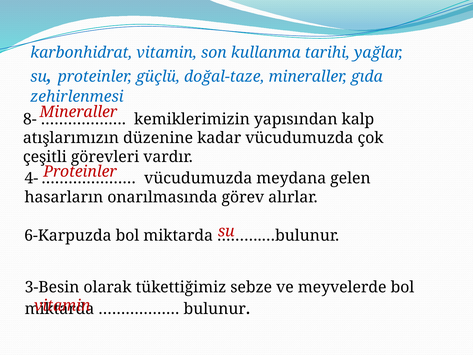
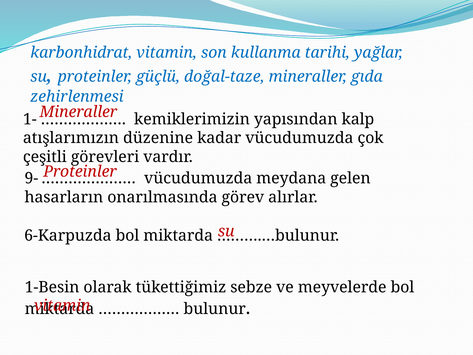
8-: 8- -> 1- (30, 119)
4-: 4- -> 9- (31, 178)
3-Besin: 3-Besin -> 1-Besin (52, 287)
